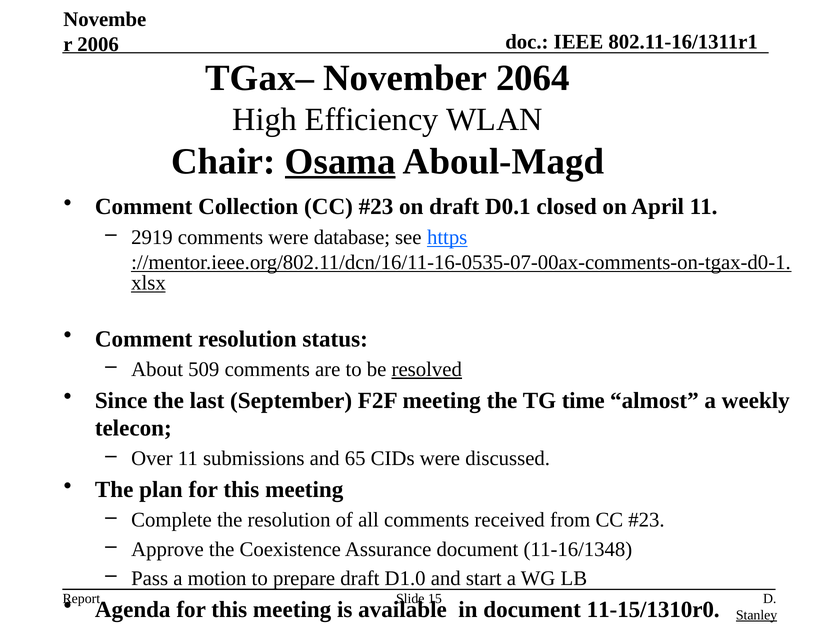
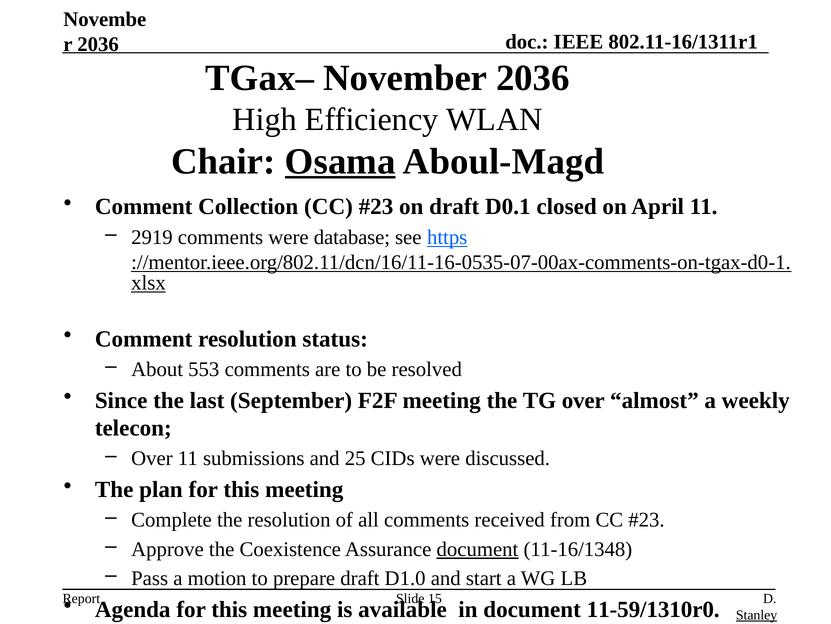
2006: 2006 -> 2036 (98, 44)
November 2064: 2064 -> 2036 (533, 78)
509: 509 -> 553 (204, 369)
resolved underline: present -> none (427, 369)
TG time: time -> over (583, 400)
65: 65 -> 25 (355, 458)
document underline: none -> present (477, 549)
11-15/1310r0: 11-15/1310r0 -> 11-59/1310r0 (653, 609)
